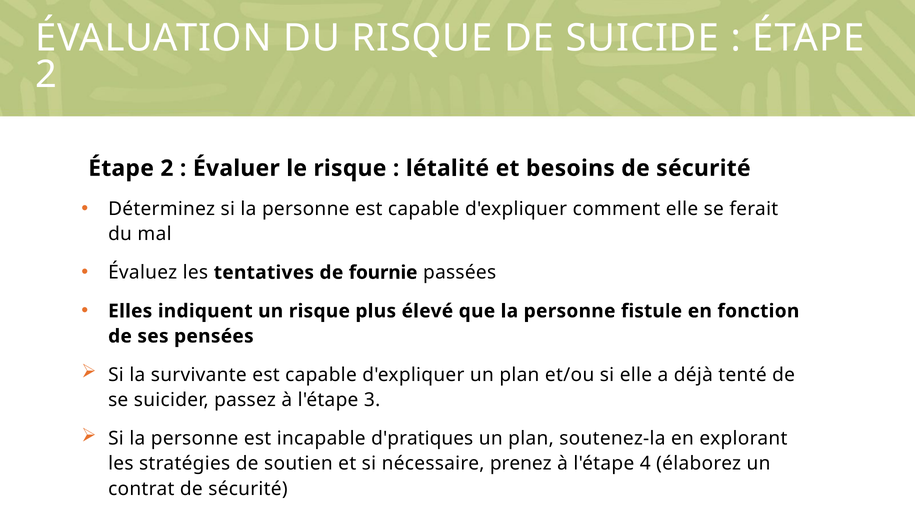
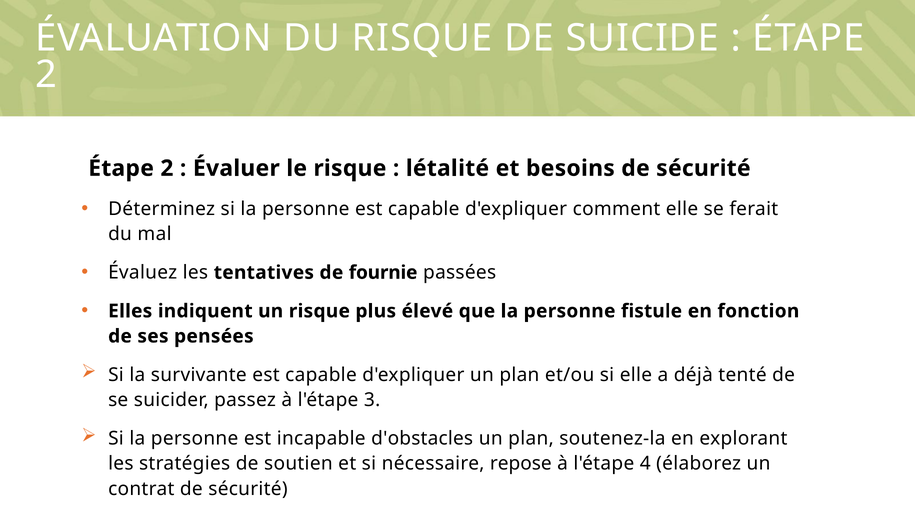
d'pratiques: d'pratiques -> d'obstacles (422, 438)
prenez: prenez -> repose (521, 463)
